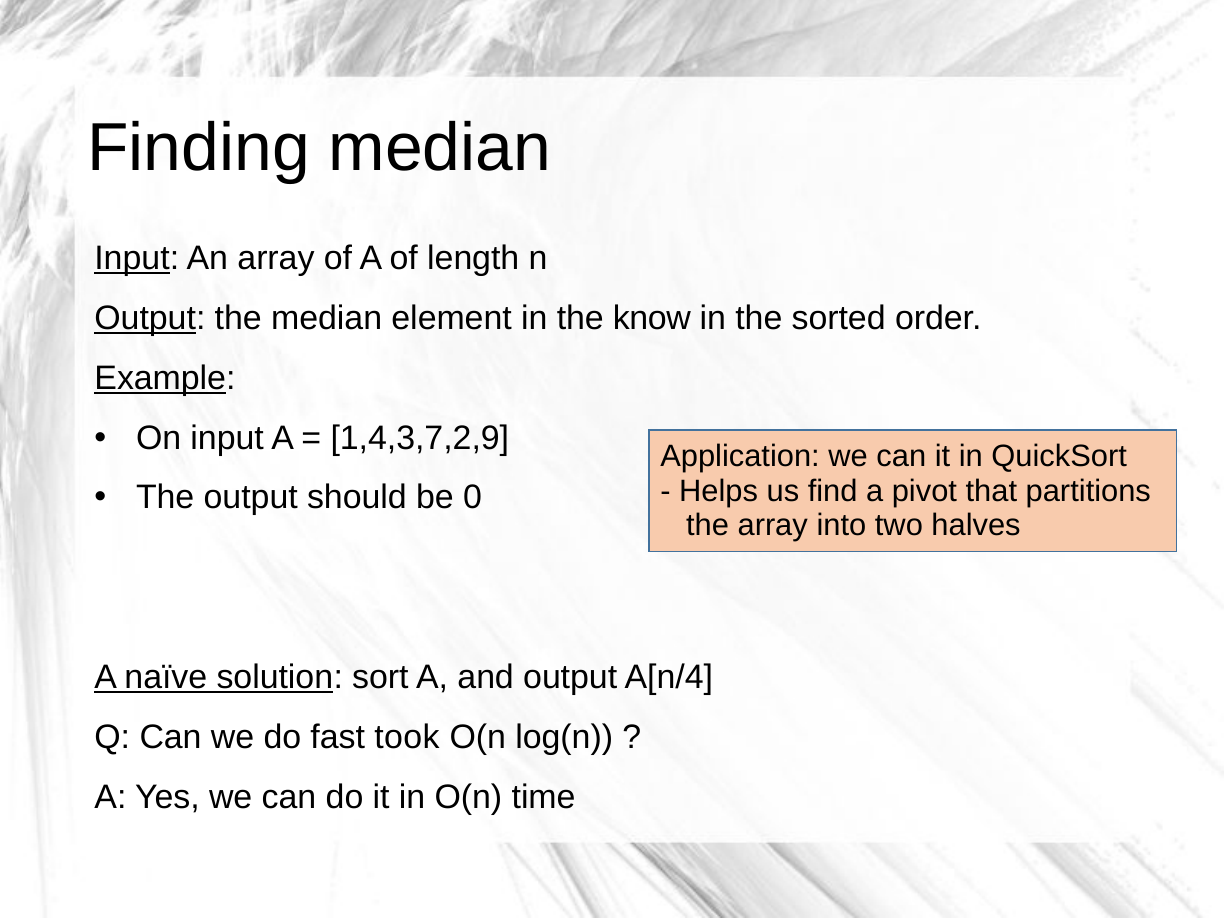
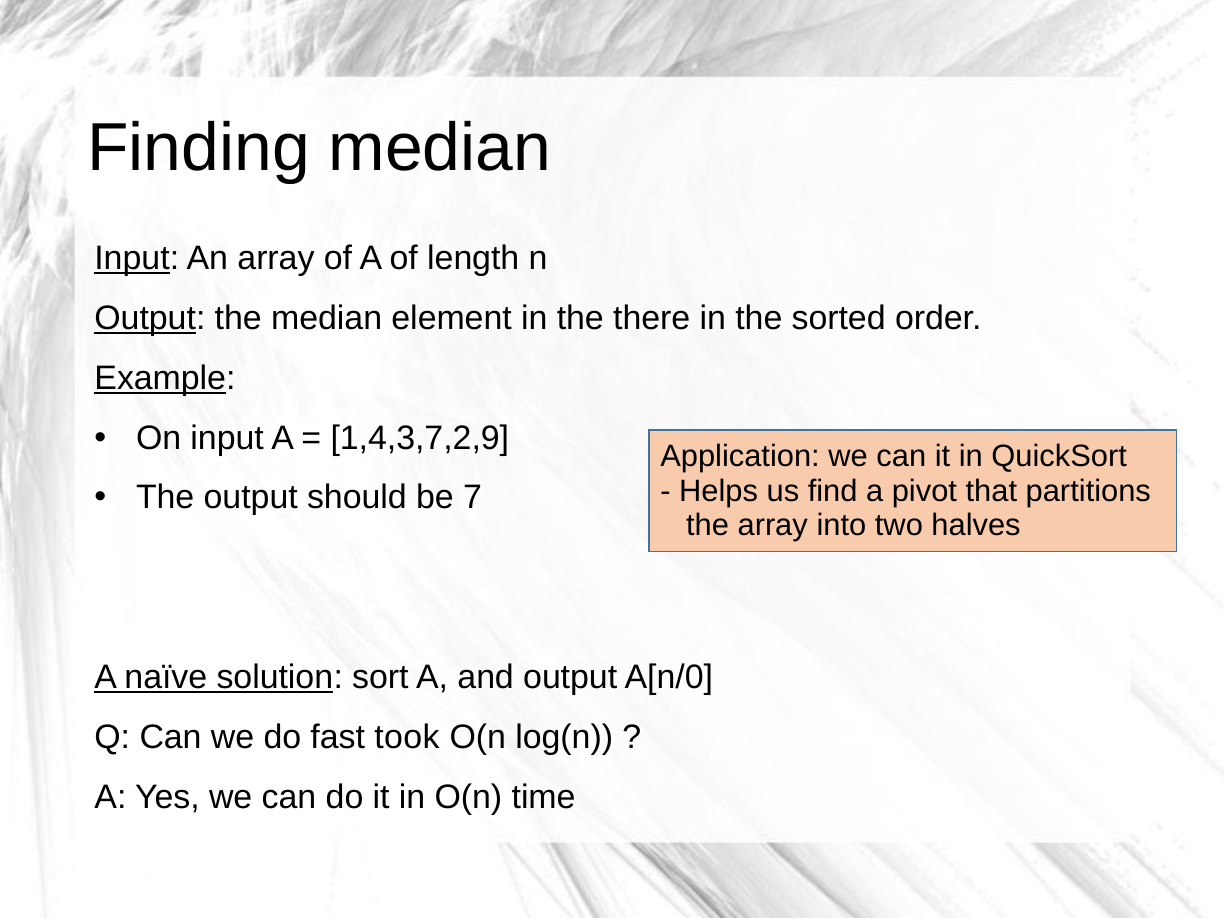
know: know -> there (652, 318)
0: 0 -> 7 (473, 498)
A[n/4: A[n/4 -> A[n/0 (669, 677)
